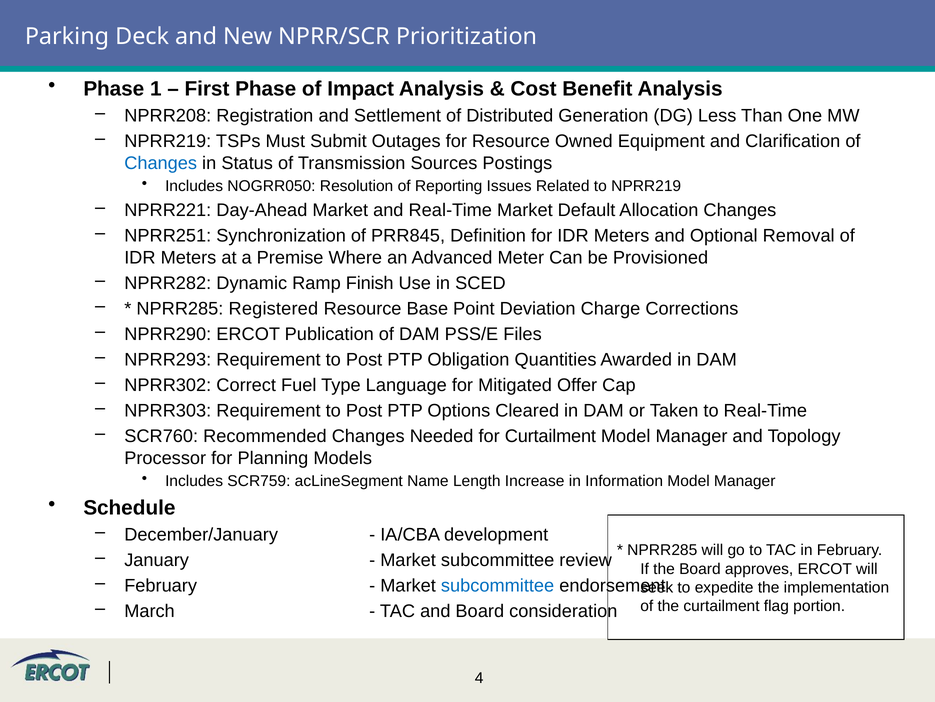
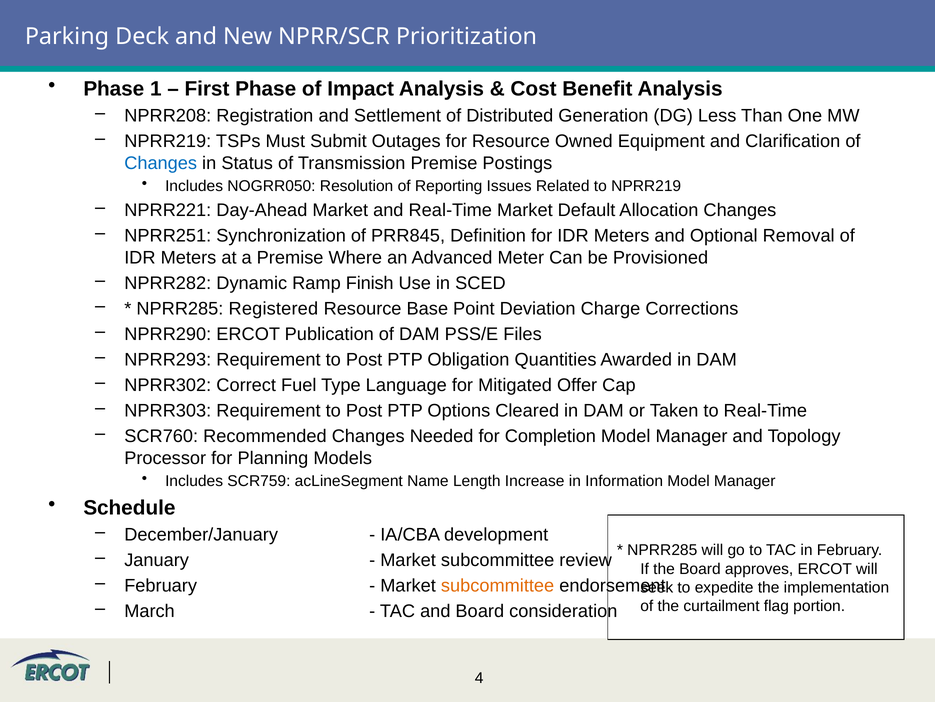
Transmission Sources: Sources -> Premise (444, 163)
for Curtailment: Curtailment -> Completion (550, 436)
subcommittee colour: blue -> orange (498, 585)
